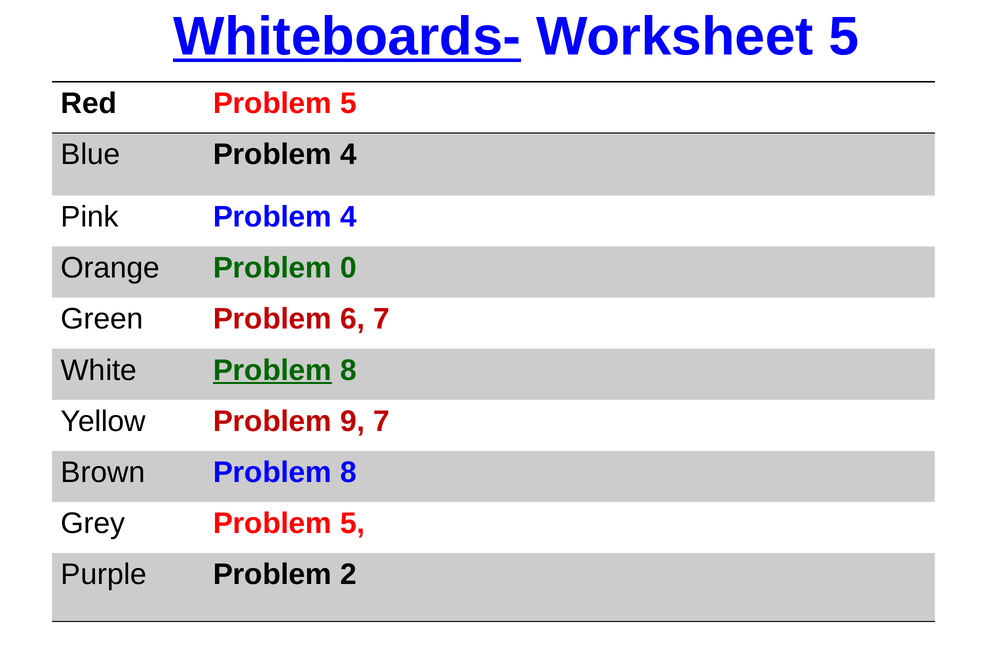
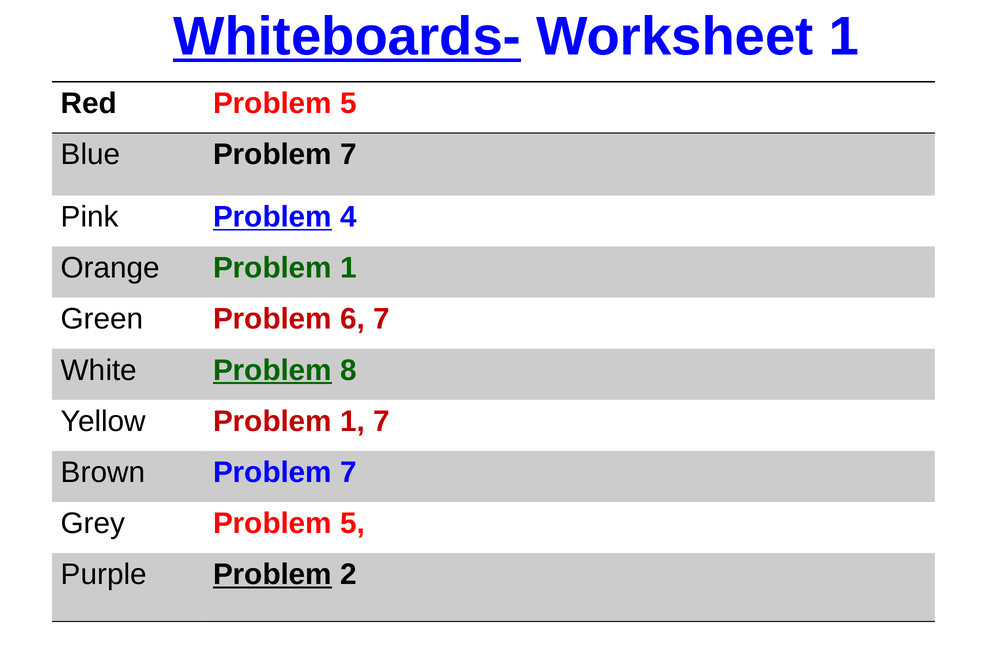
Worksheet 5: 5 -> 1 (844, 37)
Blue Problem 4: 4 -> 7 (348, 154)
Problem underline: none -> present (273, 217)
Orange Problem 0: 0 -> 1 (348, 268)
Yellow Problem 9: 9 -> 1 (353, 421)
Brown Problem 8: 8 -> 7 (348, 472)
Problem underline: none -> present (273, 575)
